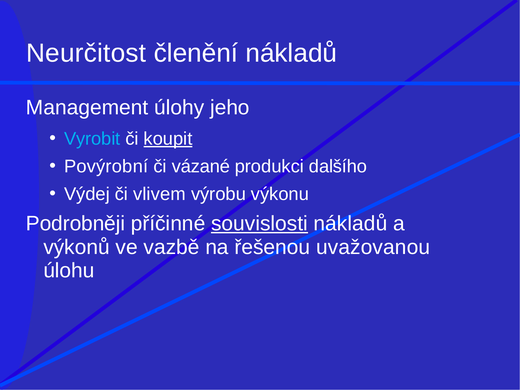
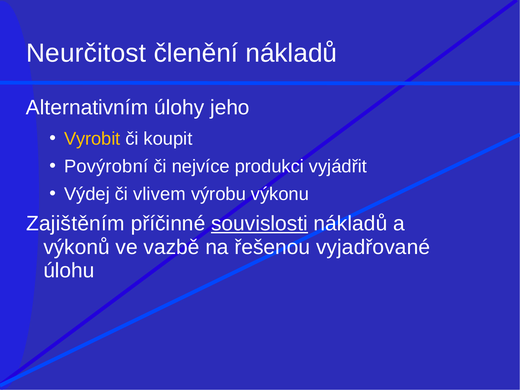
Management: Management -> Alternativním (87, 108)
Vyrobit colour: light blue -> yellow (92, 139)
koupit underline: present -> none (168, 139)
vázané: vázané -> nejvíce (201, 166)
dalšího: dalšího -> vyjádřit (338, 166)
Podrobněji: Podrobněji -> Zajištěním (75, 224)
uvažovanou: uvažovanou -> vyjadřované (373, 247)
